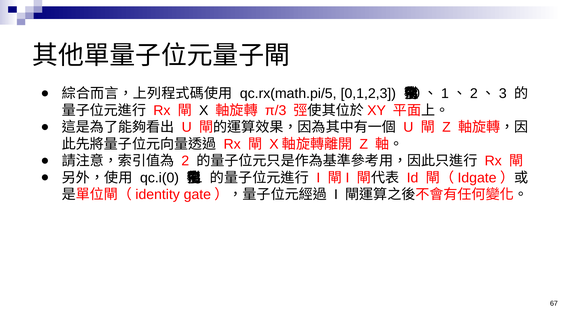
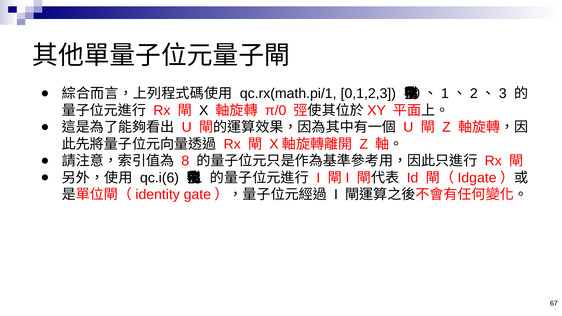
qc.rx(math.pi/5: qc.rx(math.pi/5 -> qc.rx(math.pi/1 (288, 94)
π/3: π/3 -> π/0 (276, 110)
2: 2 -> 8 (185, 161)
qc.i(0: qc.i(0 -> qc.i(6 (160, 178)
